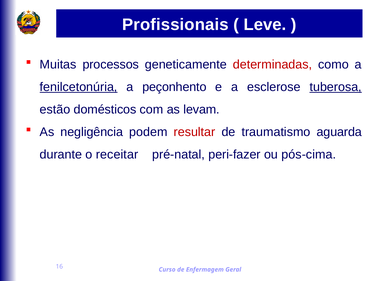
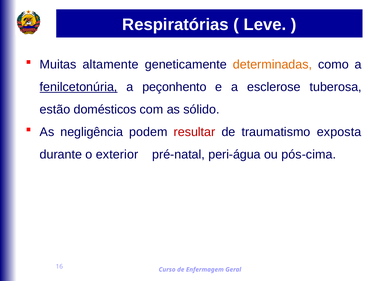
Profissionais: Profissionais -> Respiratórias (175, 25)
processos: processos -> altamente (111, 65)
determinadas colour: red -> orange (273, 65)
tuberosa underline: present -> none (336, 87)
levam: levam -> sólido (202, 110)
aguarda: aguarda -> exposta (339, 132)
receitar: receitar -> exterior (117, 155)
peri-fazer: peri-fazer -> peri-água (235, 155)
